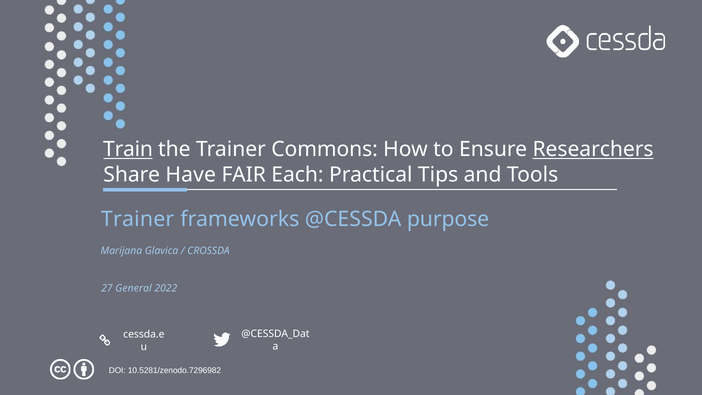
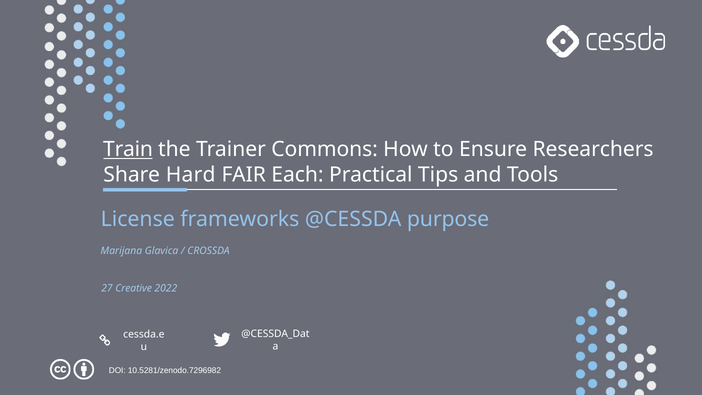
Researchers underline: present -> none (593, 149)
Have: Have -> Hard (191, 175)
Trainer: Trainer -> License (138, 219)
General: General -> Creative (134, 288)
